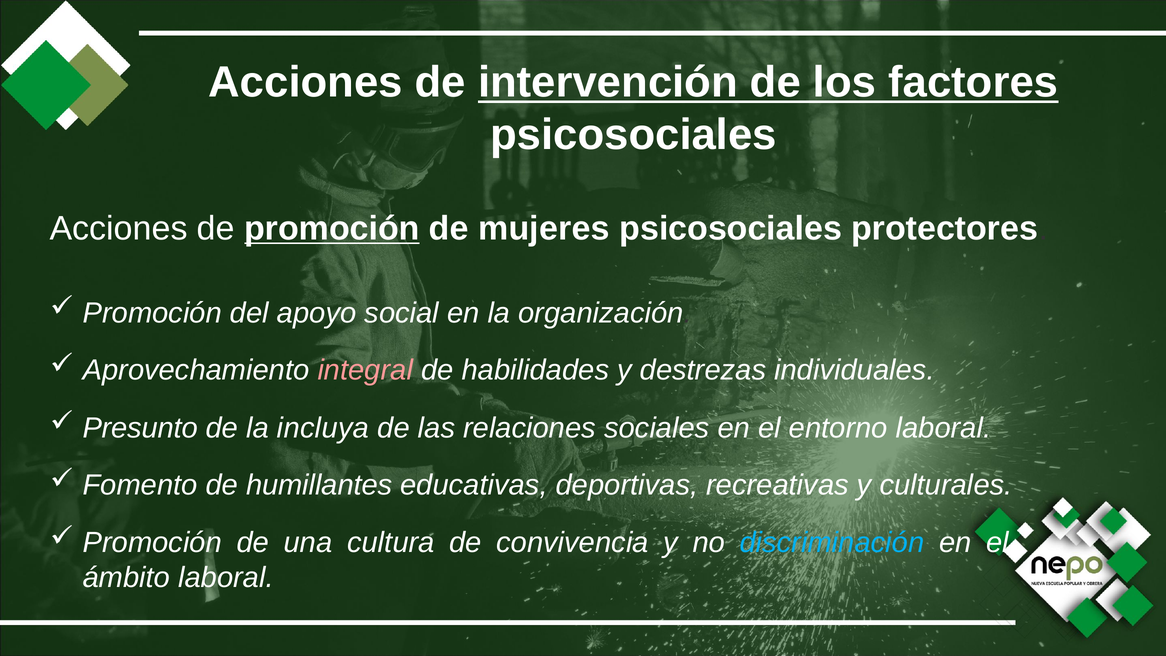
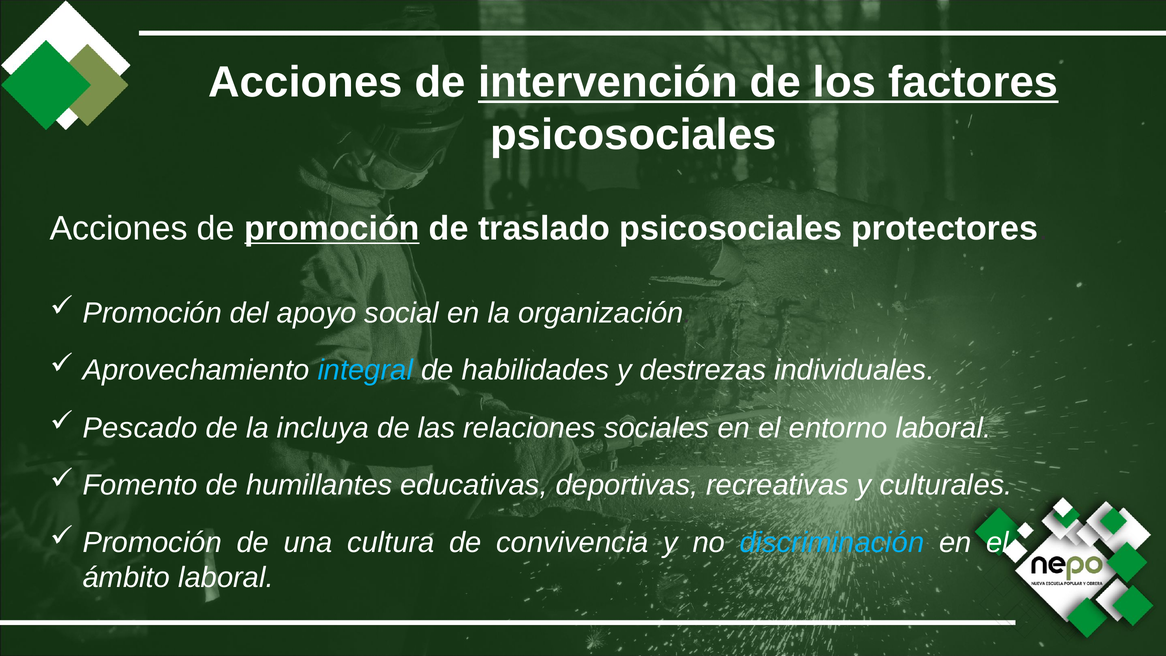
mujeres: mujeres -> traslado (544, 228)
integral colour: pink -> light blue (365, 370)
Presunto: Presunto -> Pescado (140, 428)
